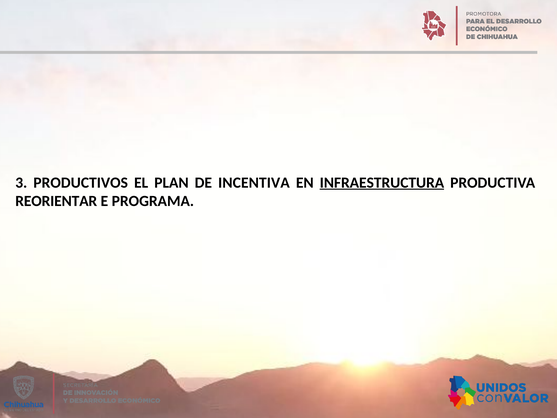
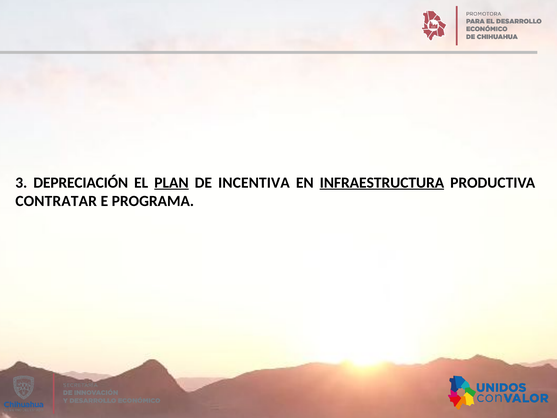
PRODUCTIVOS: PRODUCTIVOS -> DEPRECIACIÓN (81, 182)
PLAN underline: none -> present (171, 182)
REORIENTAR: REORIENTAR -> CONTRATAR (56, 201)
